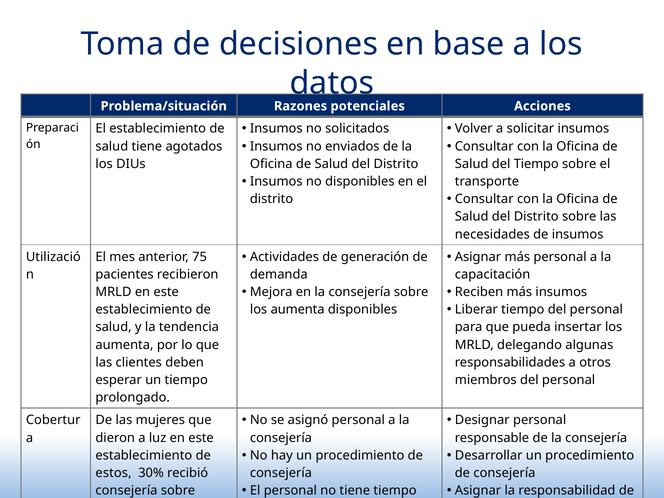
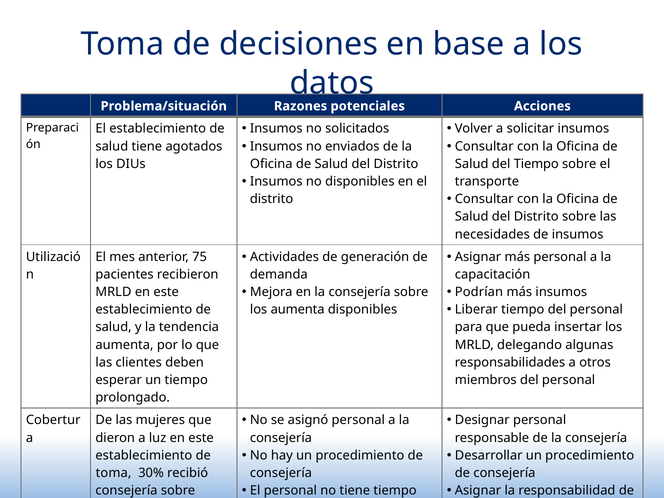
Reciben: Reciben -> Podrían (479, 292)
estos: estos -> toma (114, 473)
